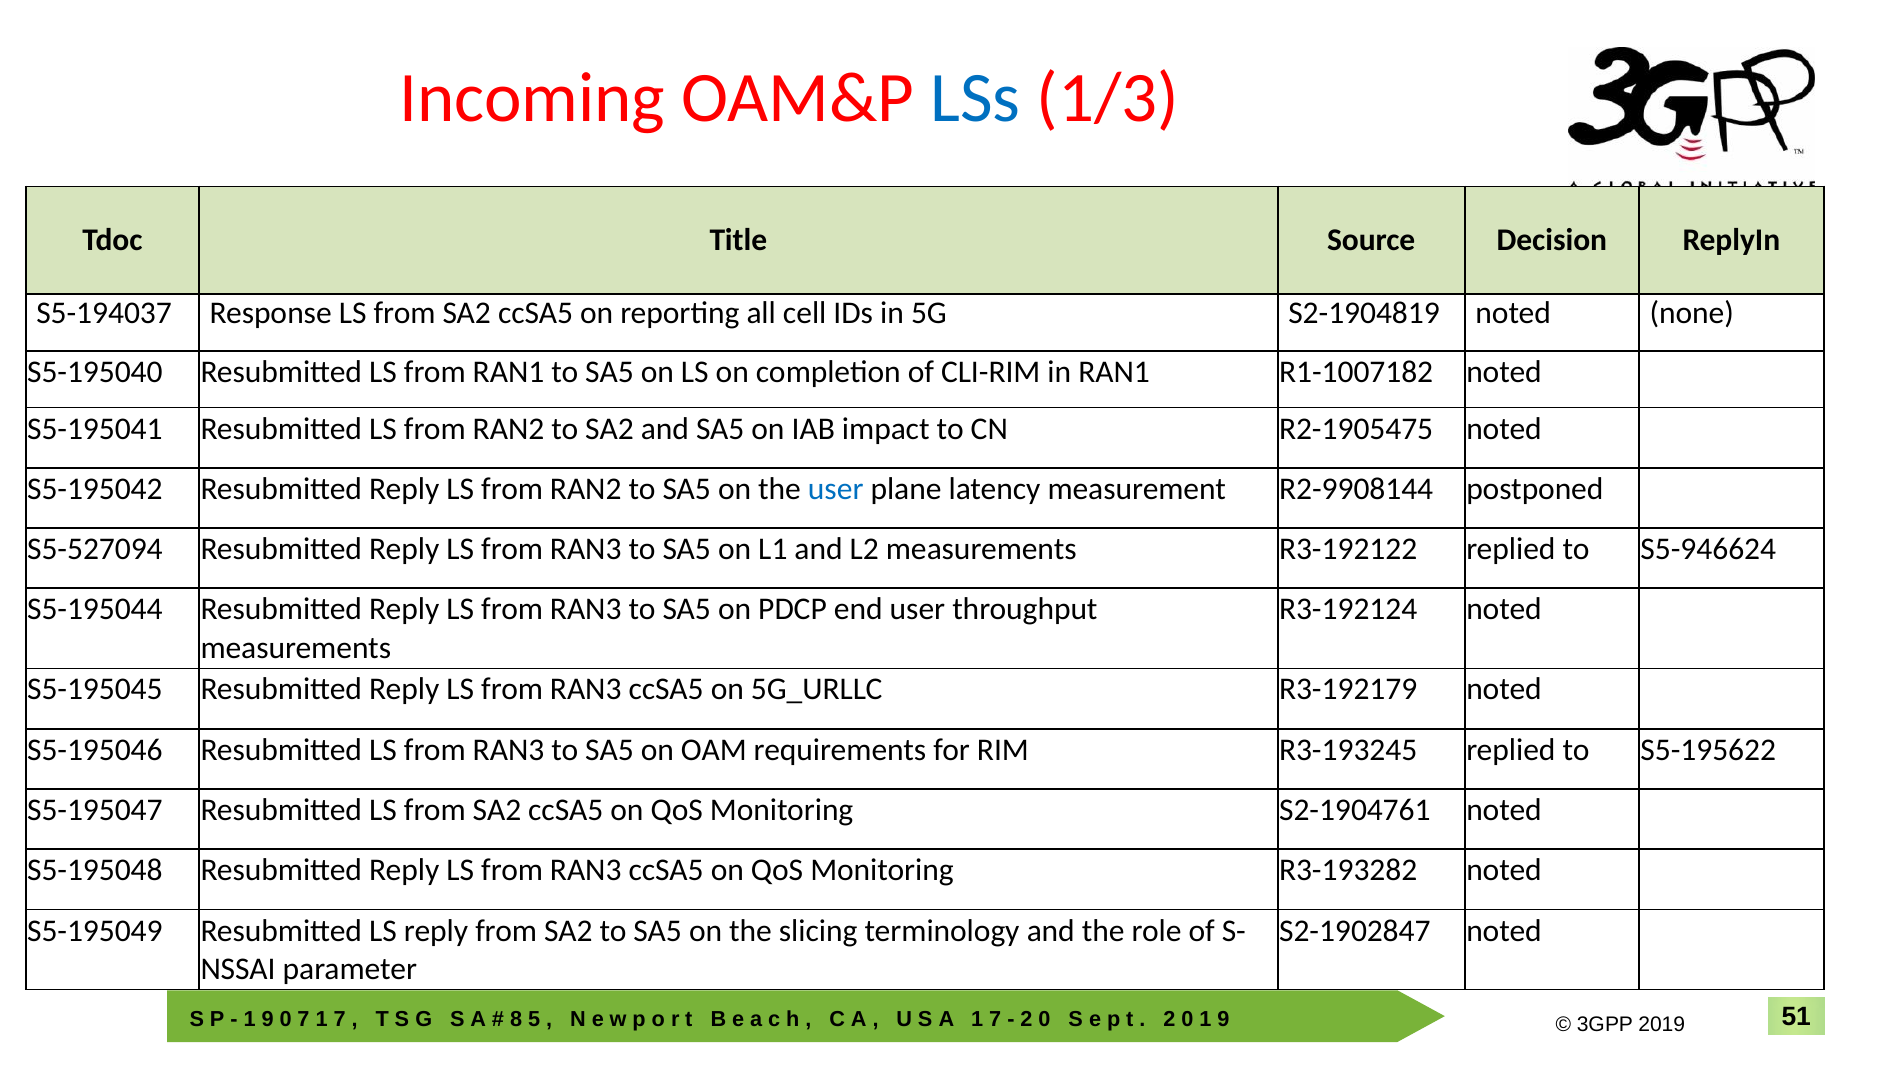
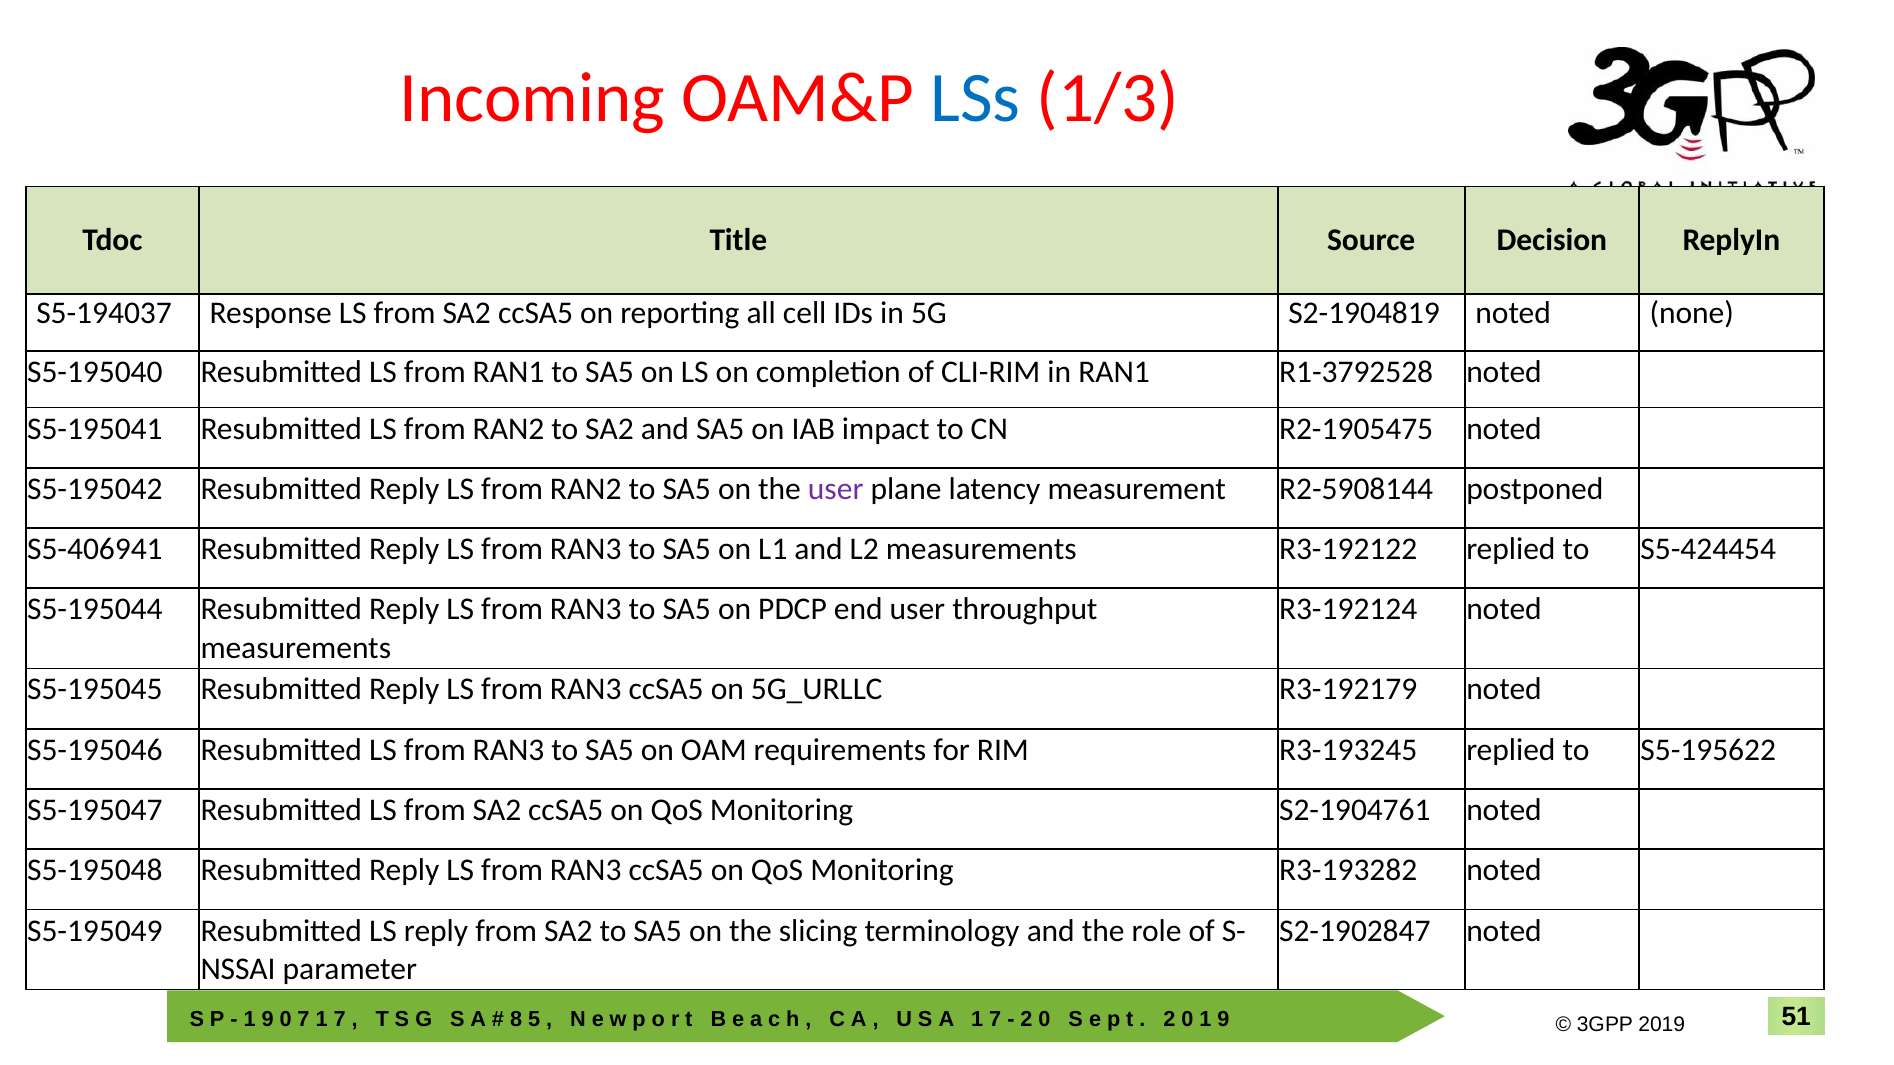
R1-1007182: R1-1007182 -> R1-3792528 (1356, 372)
user colour: blue -> purple (836, 489)
R2-9908144: R2-9908144 -> R2-5908144 (1356, 489)
S5-527094: S5-527094 -> S5-406941 (95, 549)
S5-946624: S5-946624 -> S5-424454 (1708, 549)
